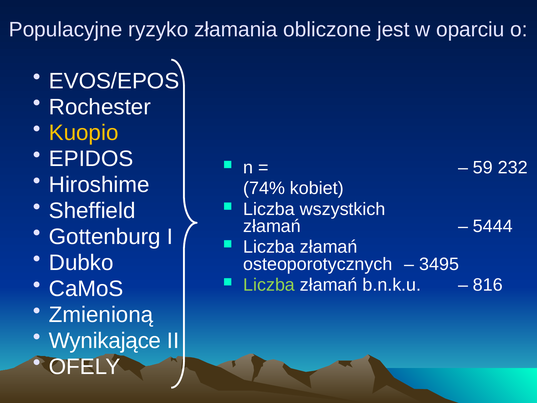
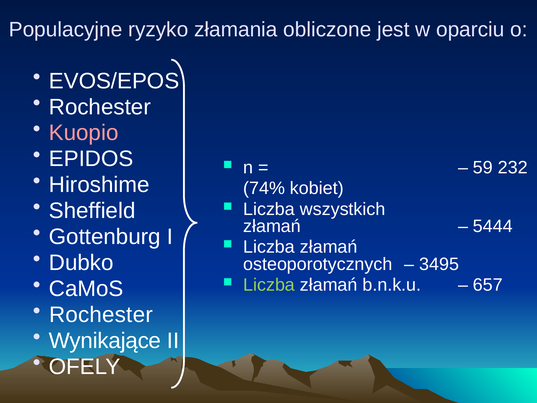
Kuopio colour: yellow -> pink (84, 133)
816: 816 -> 657 (488, 285)
Zmienioną: Zmienioną -> Rochester (101, 315)
